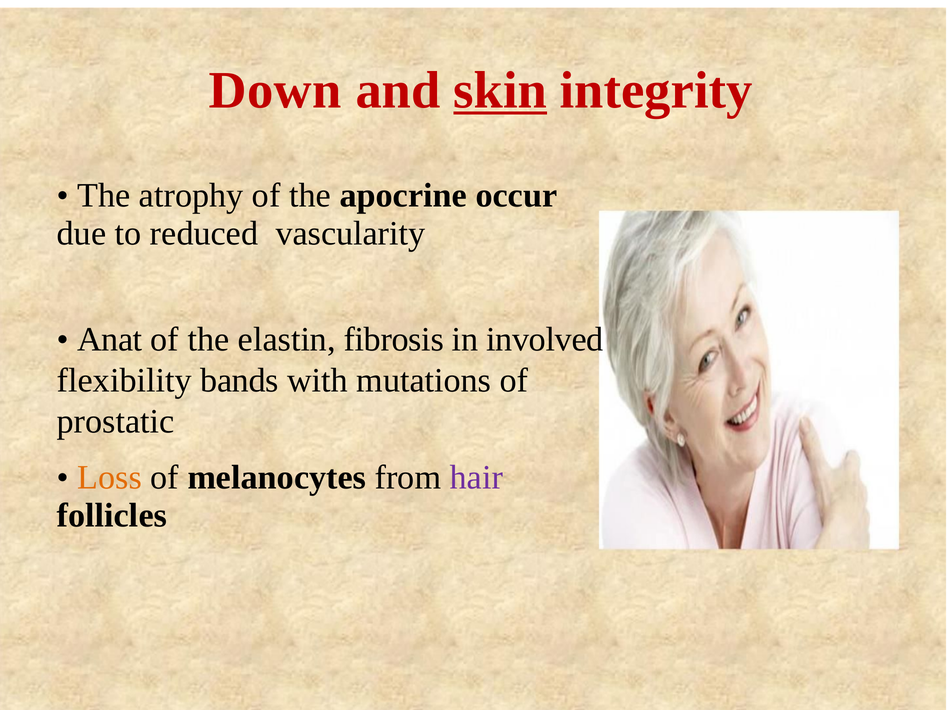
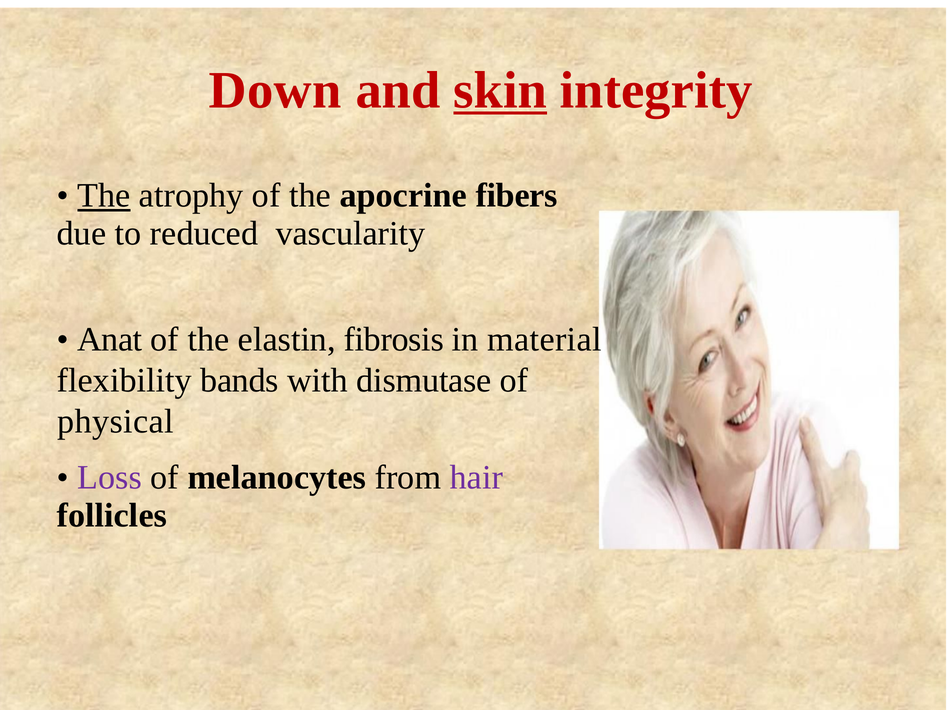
The underline: none -> present (104, 196)
occur: occur -> fibers (517, 196)
involved: involved -> material (545, 340)
mutations: mutations -> dismutase (424, 381)
prostatic: prostatic -> physical (116, 422)
Loss colour: orange -> purple (110, 478)
